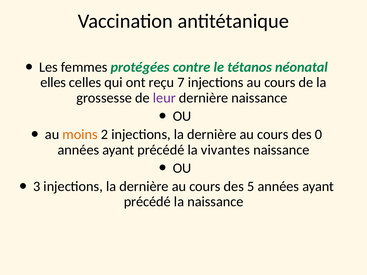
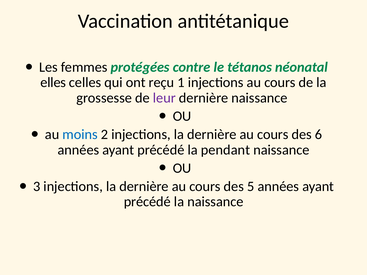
7: 7 -> 1 (181, 83)
moins colour: orange -> blue (80, 135)
0: 0 -> 6 (318, 135)
vivantes: vivantes -> pendant (225, 150)
